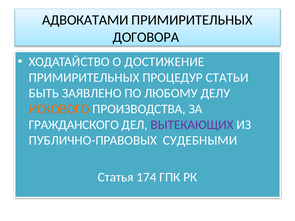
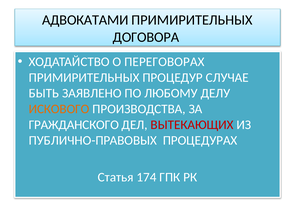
ДОСТИЖЕНИЕ: ДОСТИЖЕНИЕ -> ПЕРЕГОВОРАХ (164, 62)
СТАТЬИ: СТАТЬИ -> СЛУЧАЕ (227, 78)
ВЫТЕКАЮЩИХ colour: purple -> red (192, 125)
СУДЕБНЫМИ: СУДЕБНЫМИ -> ПРОЦЕДУРАХ (200, 141)
